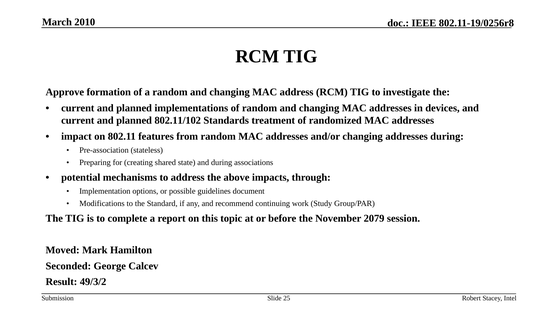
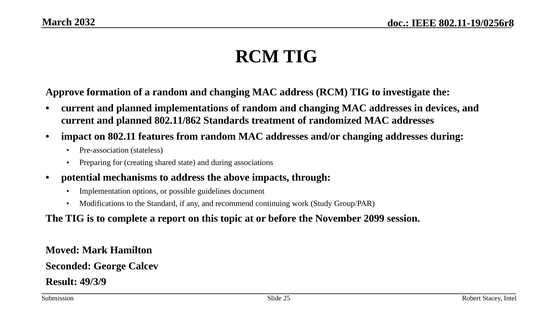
2010: 2010 -> 2032 (85, 22)
802.11/102: 802.11/102 -> 802.11/862 (178, 120)
2079: 2079 -> 2099 (374, 218)
49/3/2: 49/3/2 -> 49/3/9 (93, 282)
